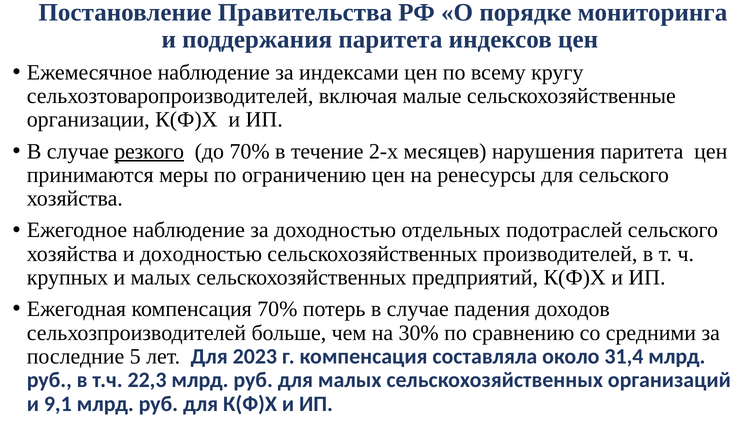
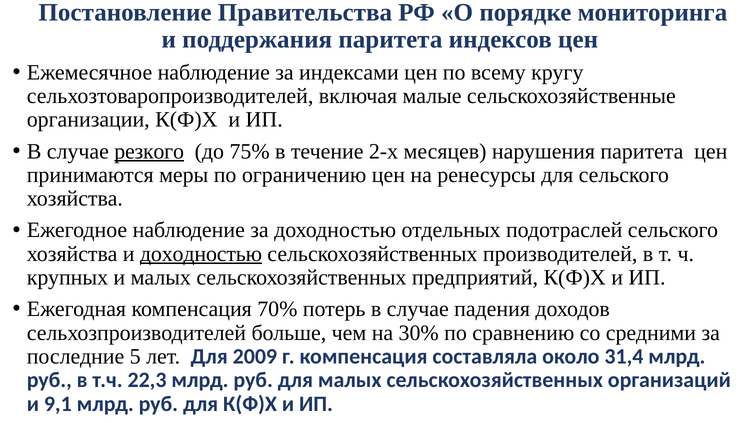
до 70%: 70% -> 75% (250, 151)
доходностью underline: none -> present (201, 254)
2023: 2023 -> 2009 (255, 356)
